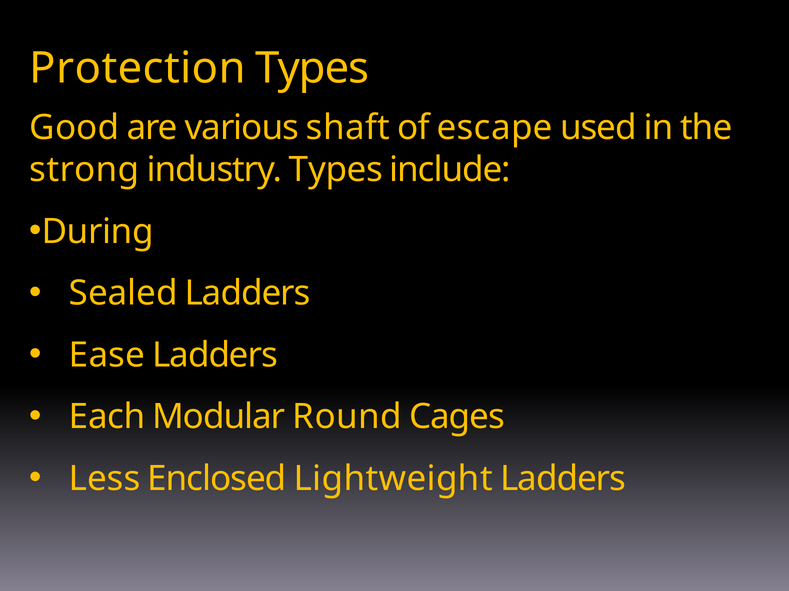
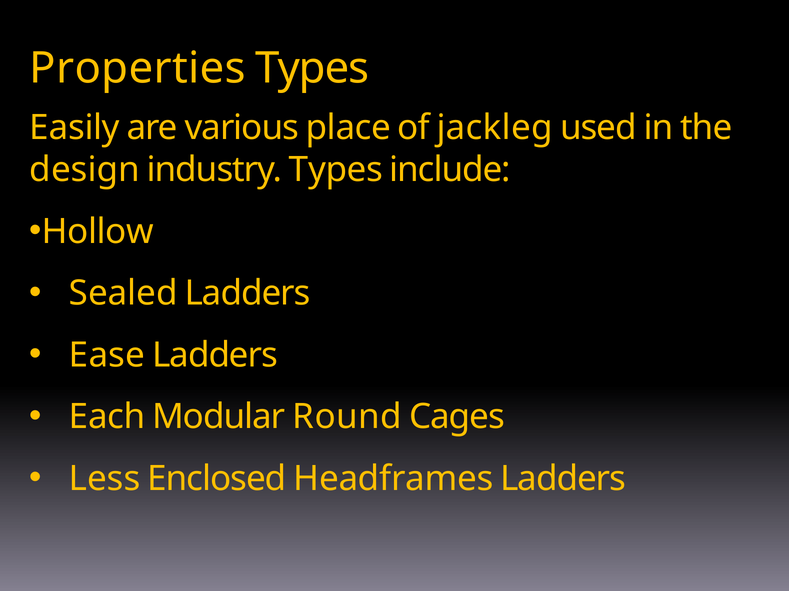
Protection: Protection -> Properties (138, 68)
Good: Good -> Easily (75, 128)
shaft: shaft -> place (348, 128)
escape: escape -> jackleg (495, 128)
strong: strong -> design (85, 170)
During: During -> Hollow (98, 232)
Lightweight: Lightweight -> Headframes (393, 479)
